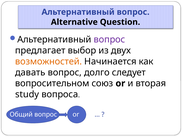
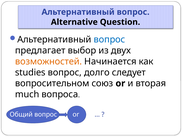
вопрос colour: purple -> blue (109, 39)
давать: давать -> studies (30, 72)
study: study -> much (27, 94)
